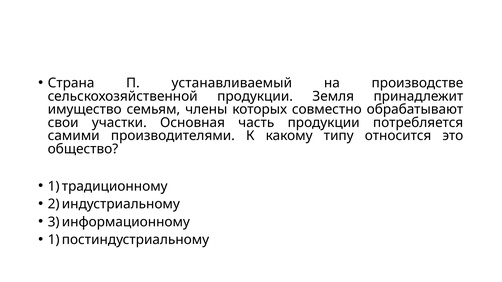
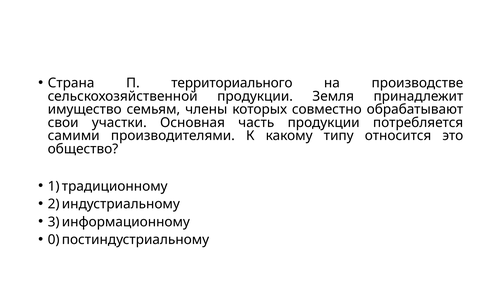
устанавливаемый: устанавливаемый -> территориального (232, 83)
1: 1 -> 0 (54, 240)
